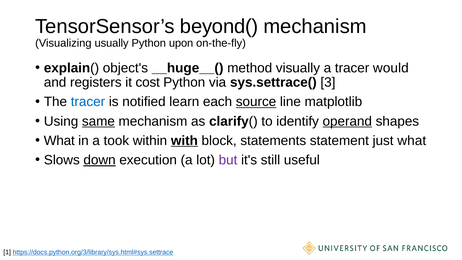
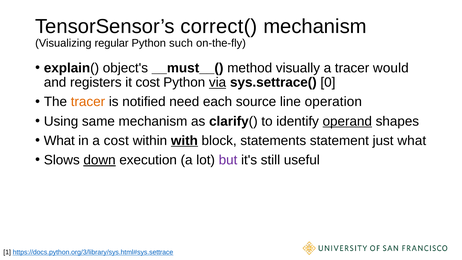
beyond(: beyond( -> correct( (219, 26)
usually: usually -> regular (112, 43)
upon: upon -> such (181, 43)
__huge__(: __huge__( -> __must__( (188, 68)
via underline: none -> present (218, 82)
3: 3 -> 0 (328, 82)
tracer colour: blue -> orange (88, 102)
learn: learn -> need (184, 102)
source underline: present -> none (256, 102)
matplotlib: matplotlib -> operation (333, 102)
same underline: present -> none (98, 121)
a took: took -> cost (116, 141)
